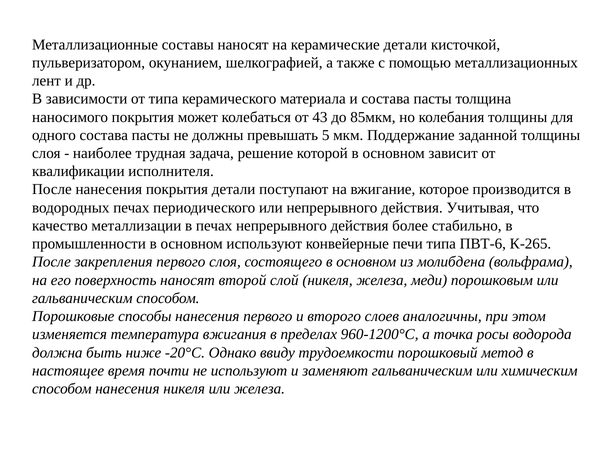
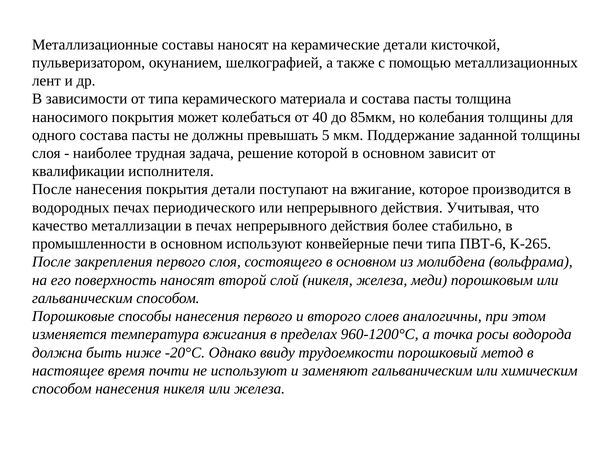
43: 43 -> 40 (320, 117)
